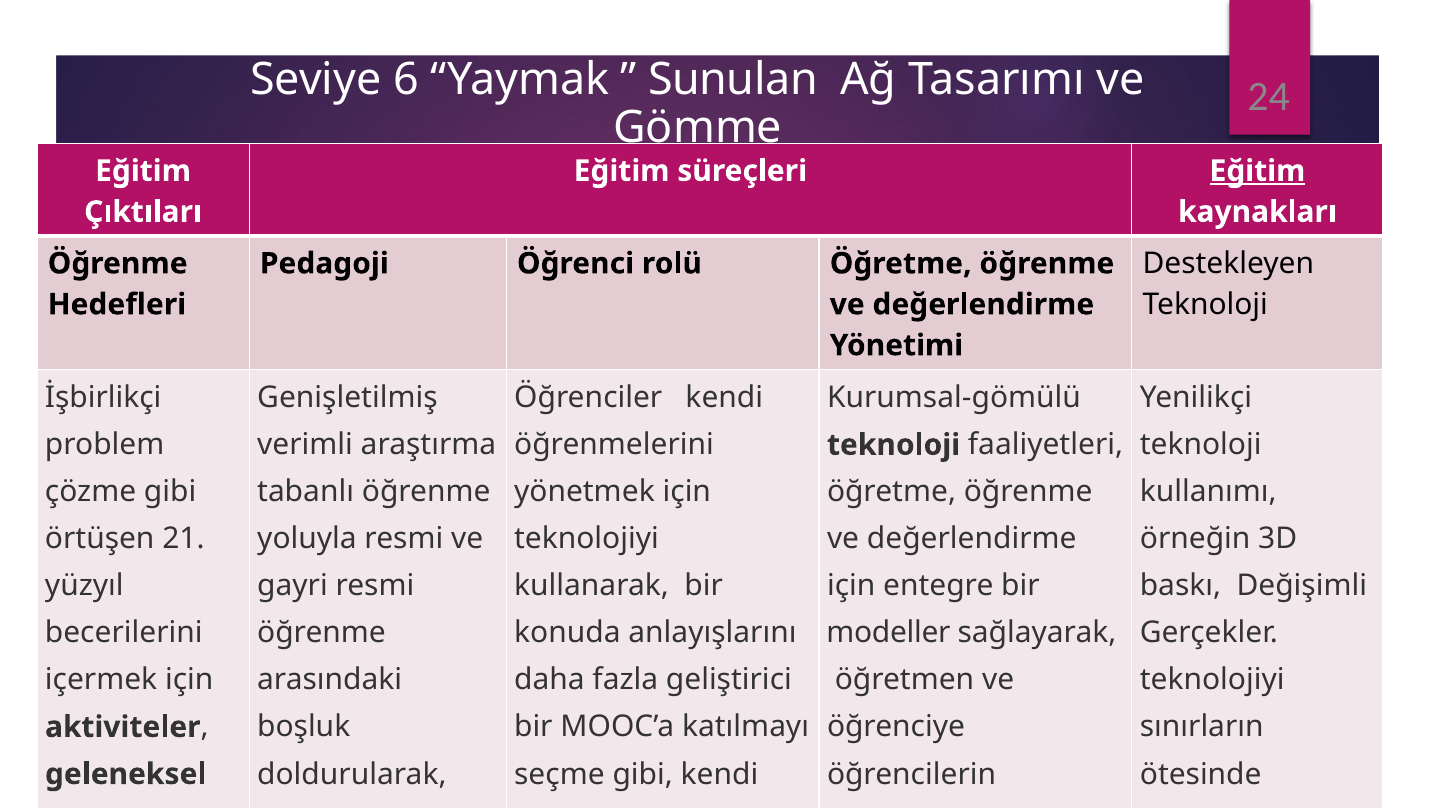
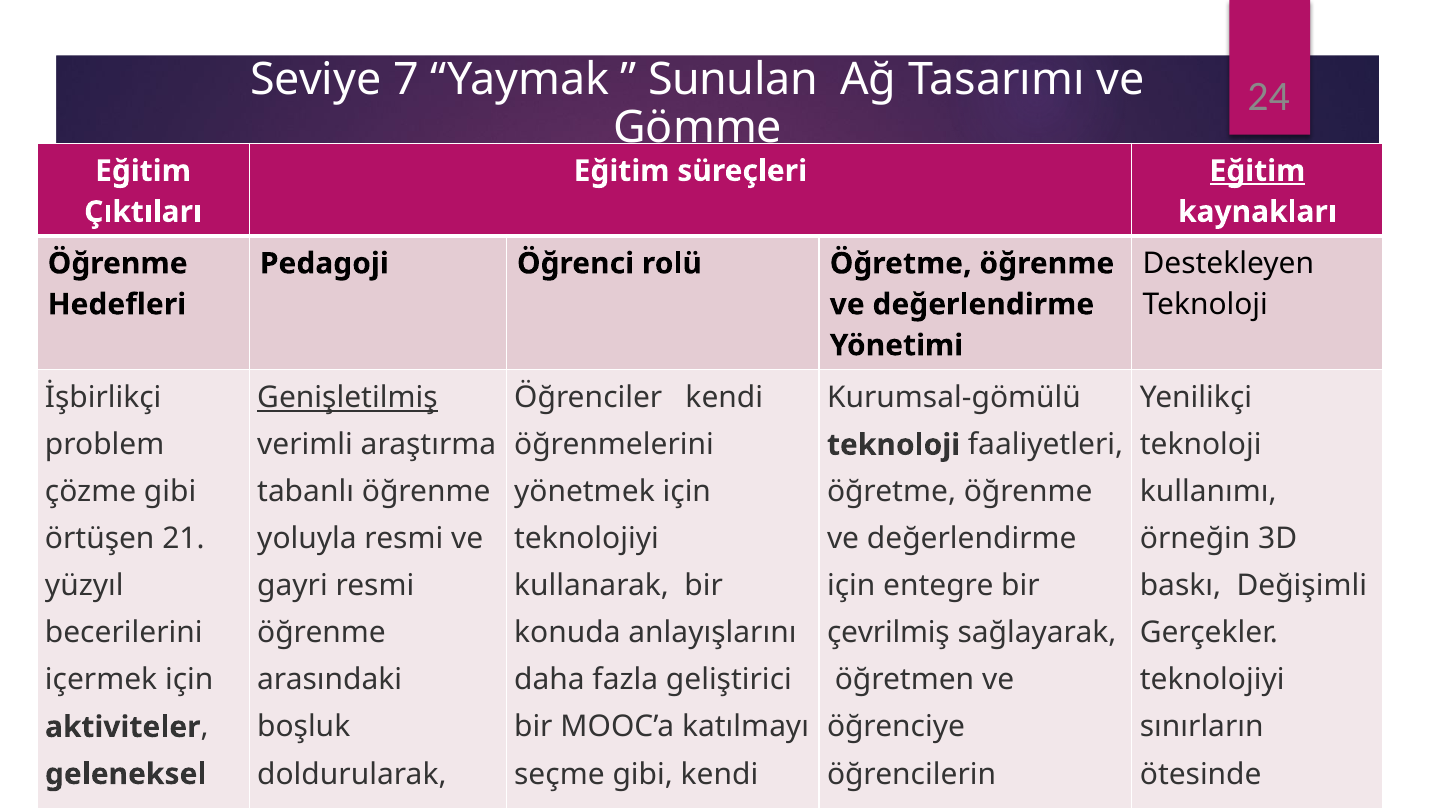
6: 6 -> 7 (406, 79)
Genişletilmiş underline: none -> present (347, 398)
modeller: modeller -> çevrilmiş (888, 633)
